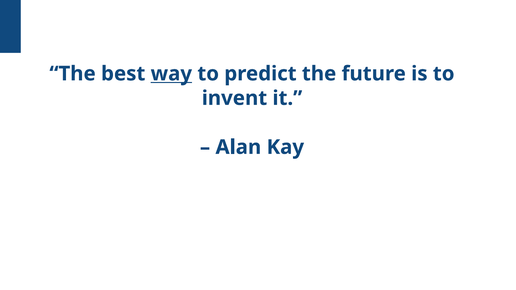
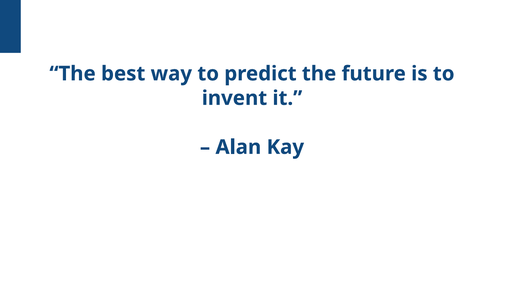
way underline: present -> none (171, 74)
